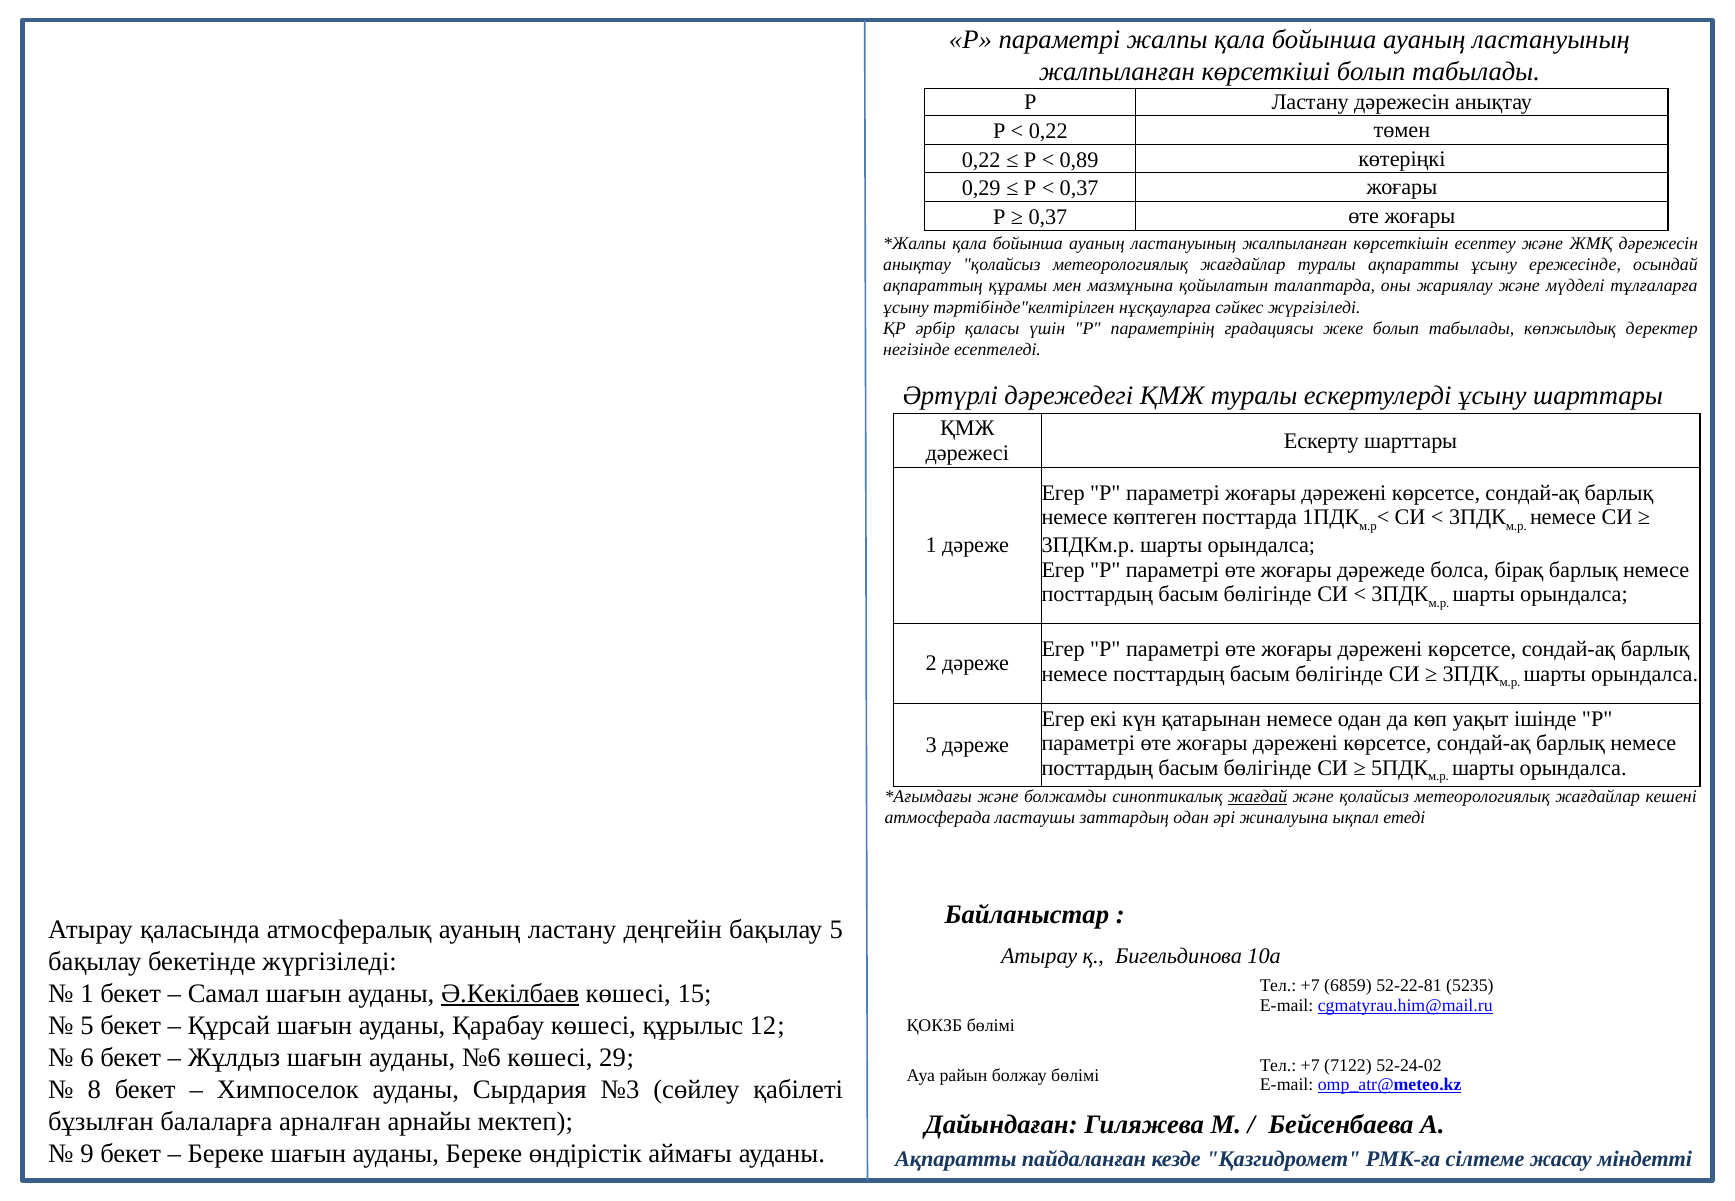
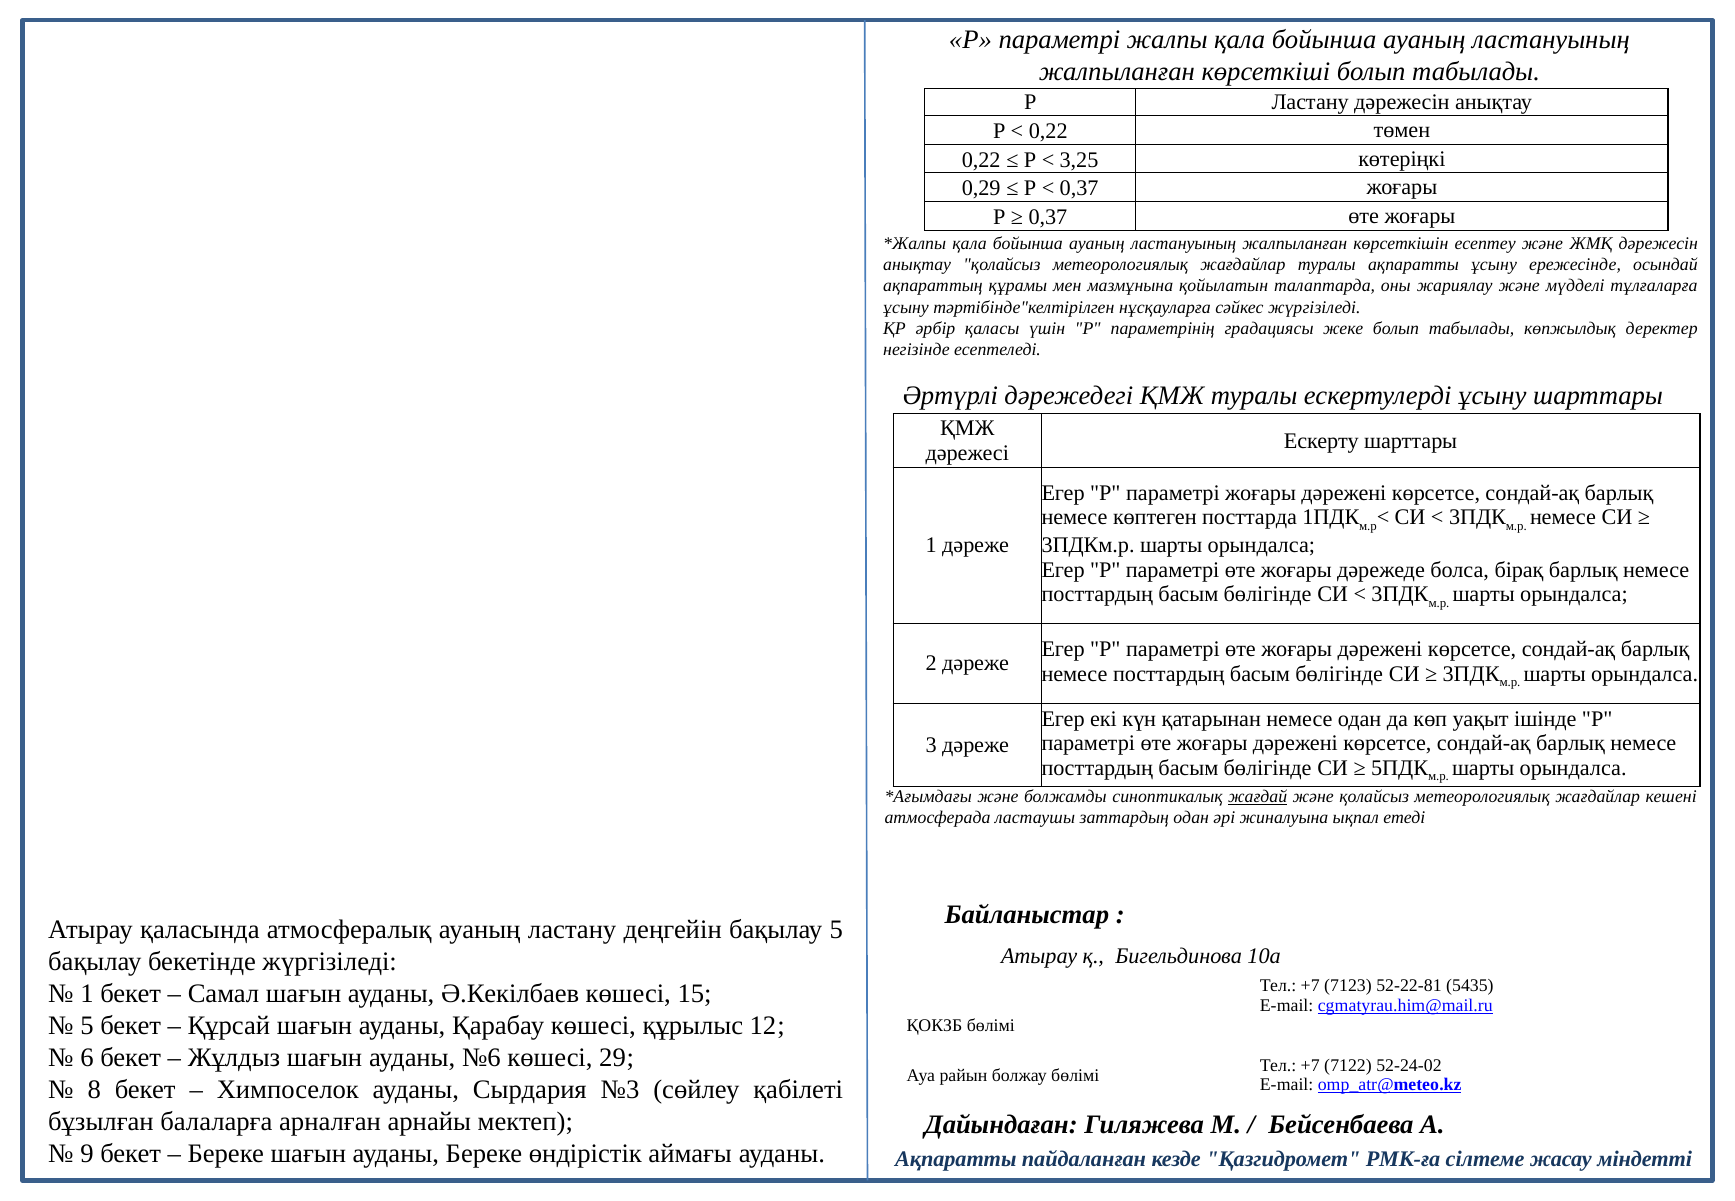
0,89: 0,89 -> 3,25 (1079, 160)
6859: 6859 -> 7123 (1348, 986)
5235: 5235 -> 5435 (1470, 986)
Ә.Кекілбаев underline: present -> none (510, 994)
